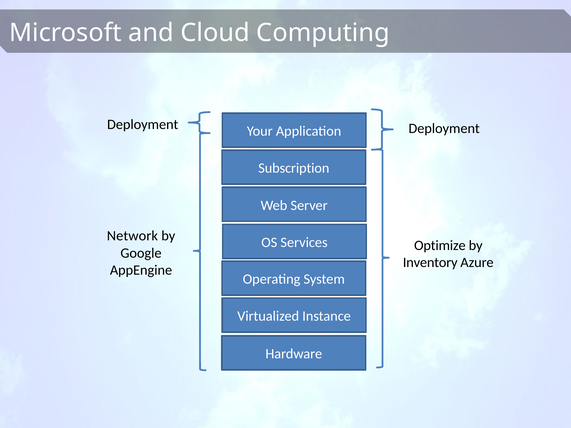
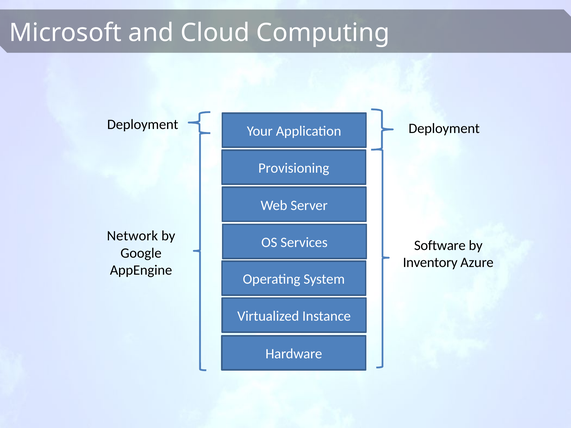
Subscription: Subscription -> Provisioning (294, 168)
Optimize: Optimize -> Software (440, 246)
